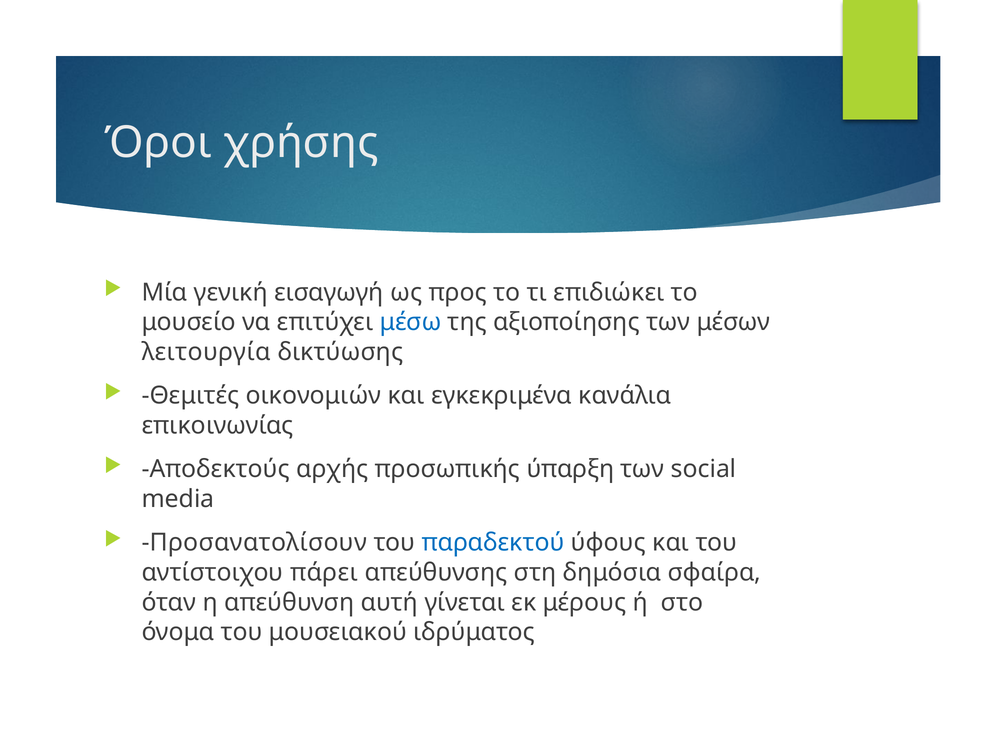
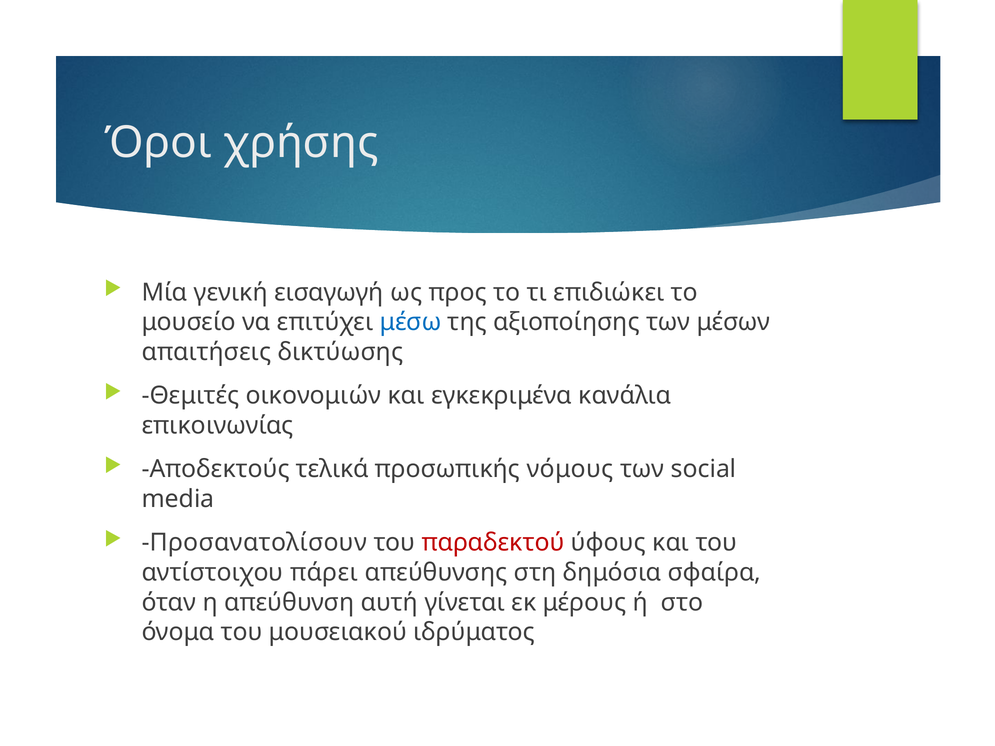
λειτουργία: λειτουργία -> απαιτήσεις (206, 352)
αρχής: αρχής -> τελικά (332, 469)
ύπαρξη: ύπαρξη -> νόμους (570, 469)
παραδεκτού colour: blue -> red (493, 543)
